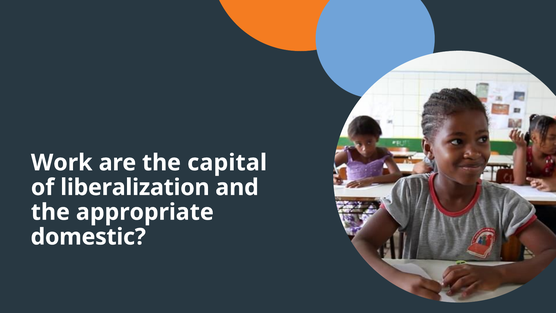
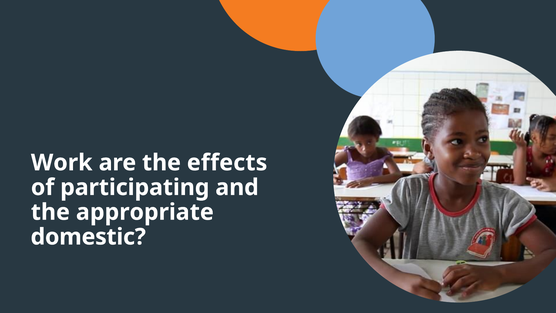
capital: capital -> effects (227, 163)
liberalization: liberalization -> participating (135, 187)
